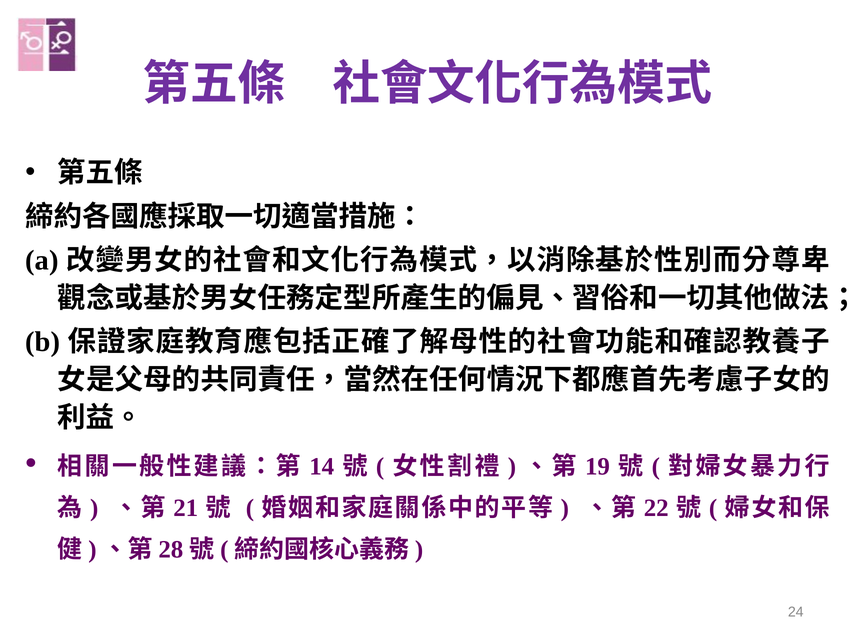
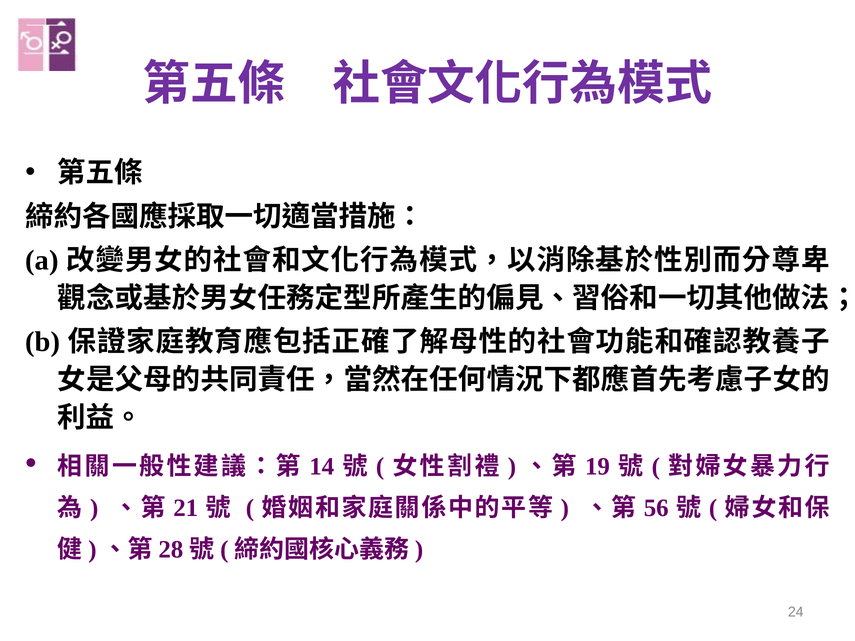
22: 22 -> 56 (656, 508)
